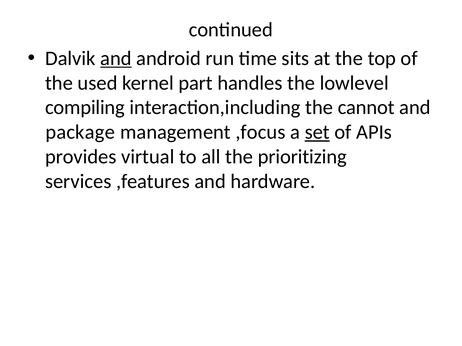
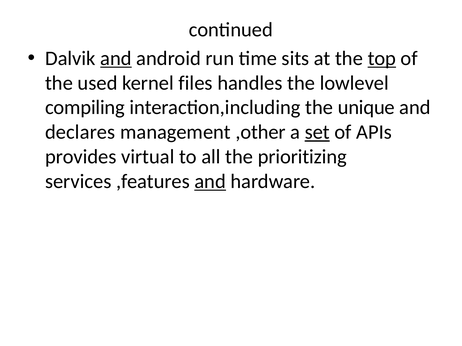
top underline: none -> present (382, 58)
part: part -> files (196, 83)
cannot: cannot -> unique (366, 108)
package: package -> declares (80, 132)
,focus: ,focus -> ,other (261, 132)
and underline: none -> present (210, 182)
